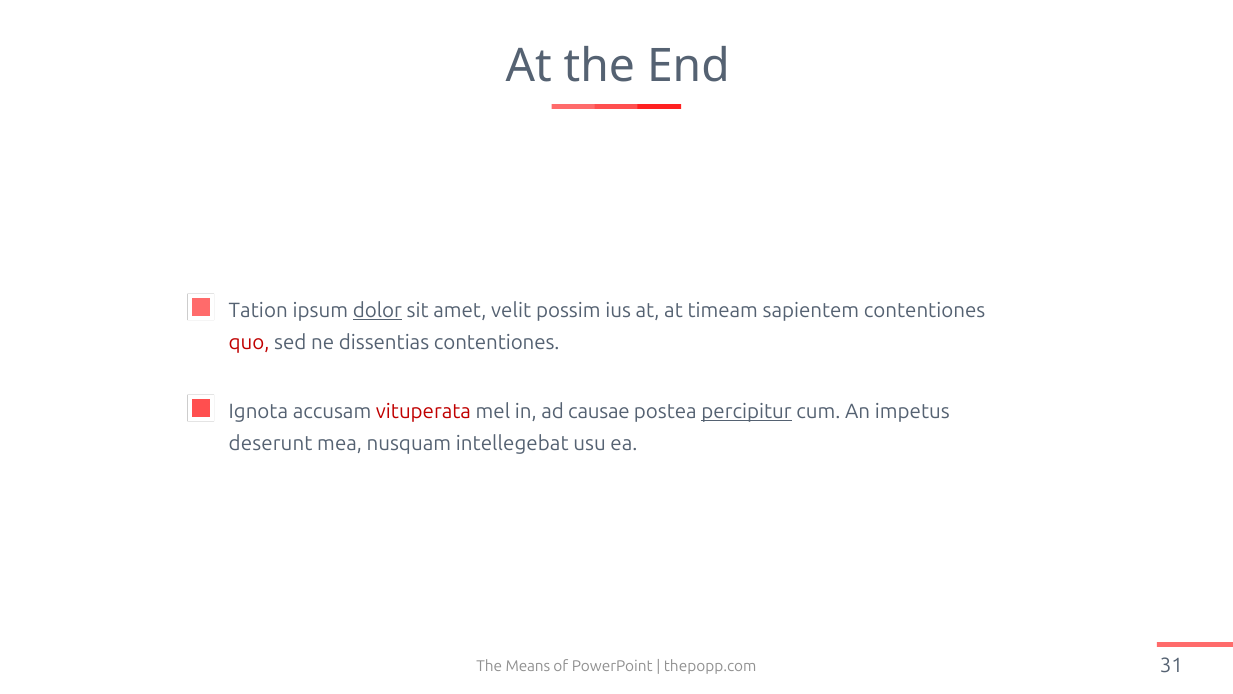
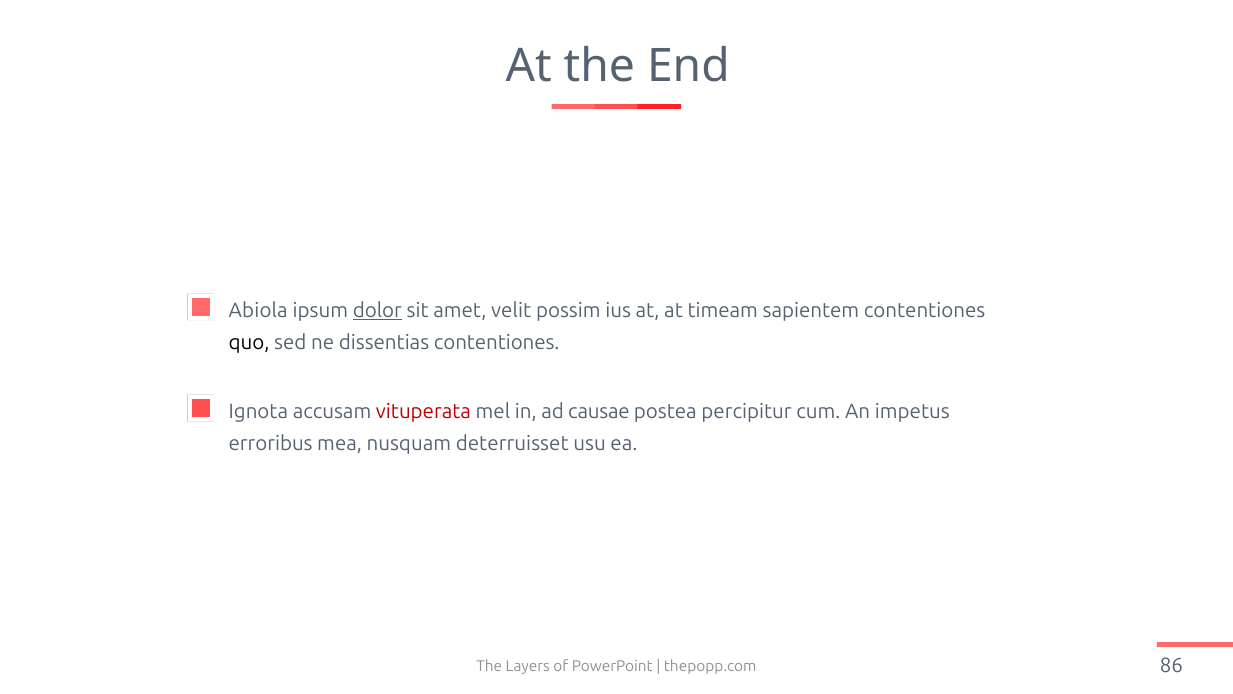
Tation: Tation -> Abiola (258, 310)
quo colour: red -> black (249, 342)
percipitur underline: present -> none (747, 411)
deserunt: deserunt -> erroribus (271, 443)
intellegebat: intellegebat -> deterruisset (512, 443)
Means: Means -> Layers (528, 666)
31: 31 -> 86 (1171, 665)
